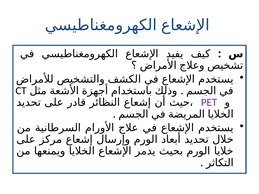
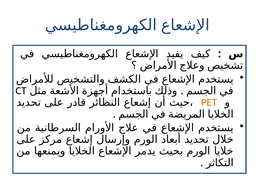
PET colour: purple -> orange (209, 103)
